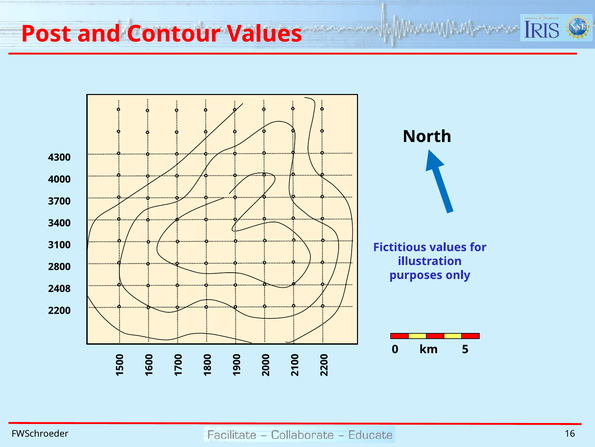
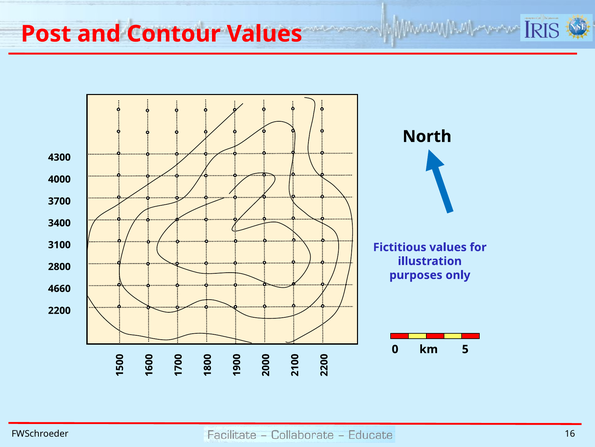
2408: 2408 -> 4660 (59, 288)
